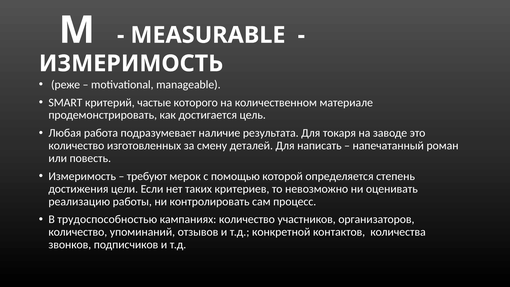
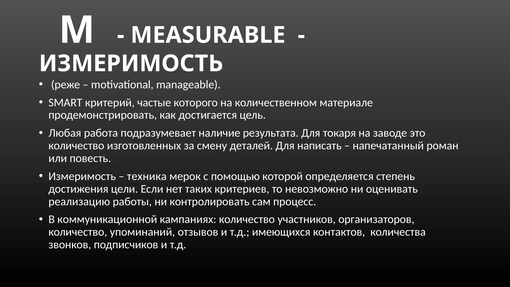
требуют: требуют -> техника (147, 176)
трудоспособностью: трудоспособностью -> коммуникационной (107, 219)
конкретной: конкретной -> имеющихся (281, 232)
